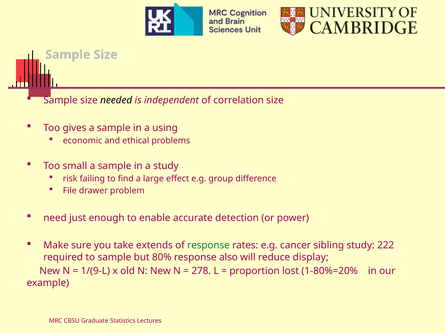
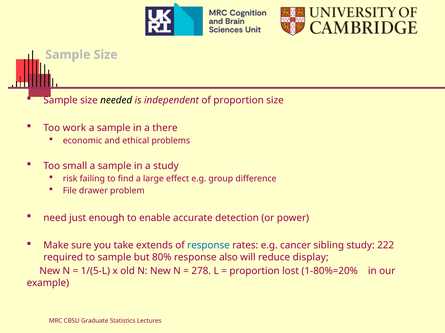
of correlation: correlation -> proportion (239, 101)
gives: gives -> work (74, 128)
using: using -> there (165, 128)
response colour: green -> blue (209, 246)
1/(9-L: 1/(9-L -> 1/(5-L (95, 272)
